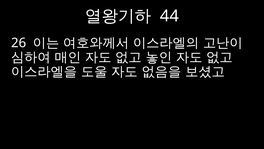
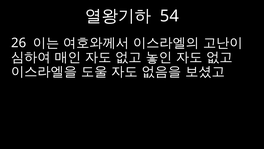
44: 44 -> 54 (169, 16)
